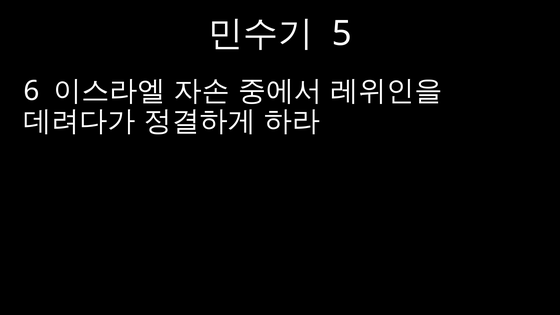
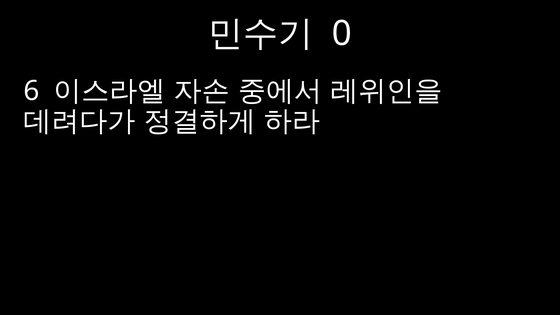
5: 5 -> 0 (342, 34)
